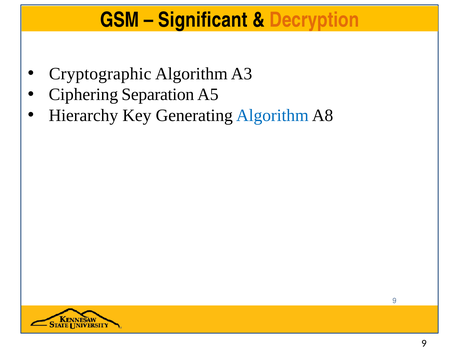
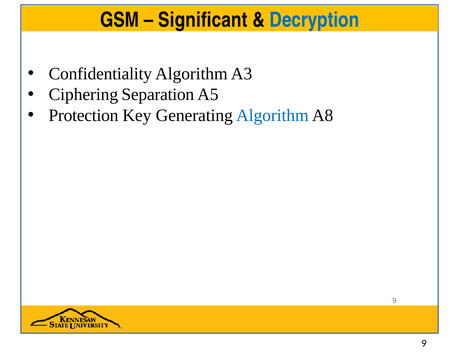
Decryption colour: orange -> blue (314, 20)
Cryptographic: Cryptographic -> Confidentiality (100, 74)
Hierarchy: Hierarchy -> Protection (83, 116)
